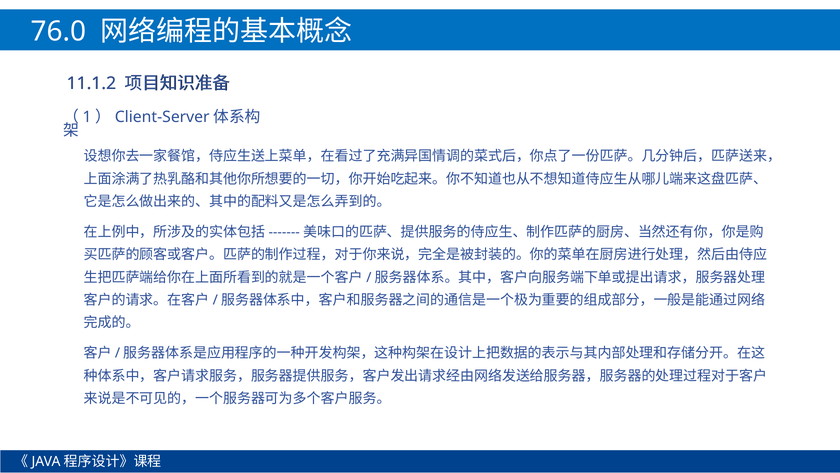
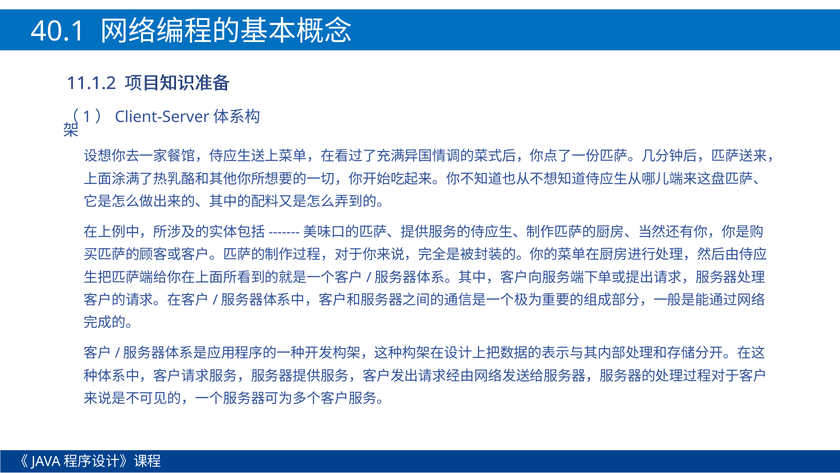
76.0: 76.0 -> 40.1 (58, 32)
